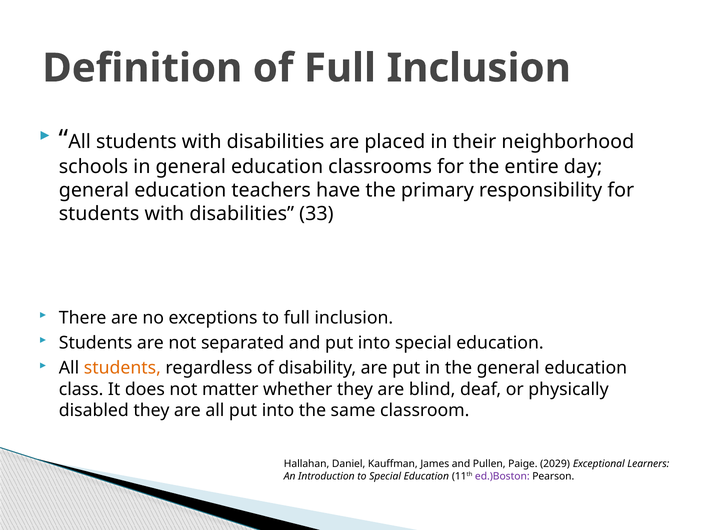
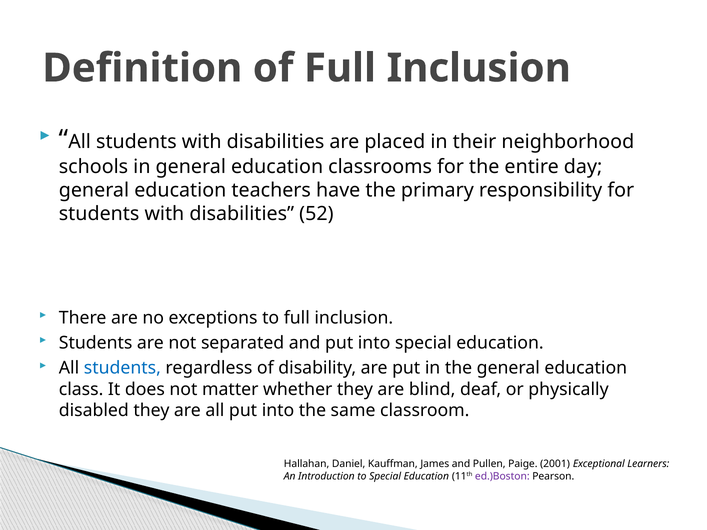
33: 33 -> 52 (316, 214)
students colour: orange -> blue (122, 368)
2029: 2029 -> 2001 (555, 464)
